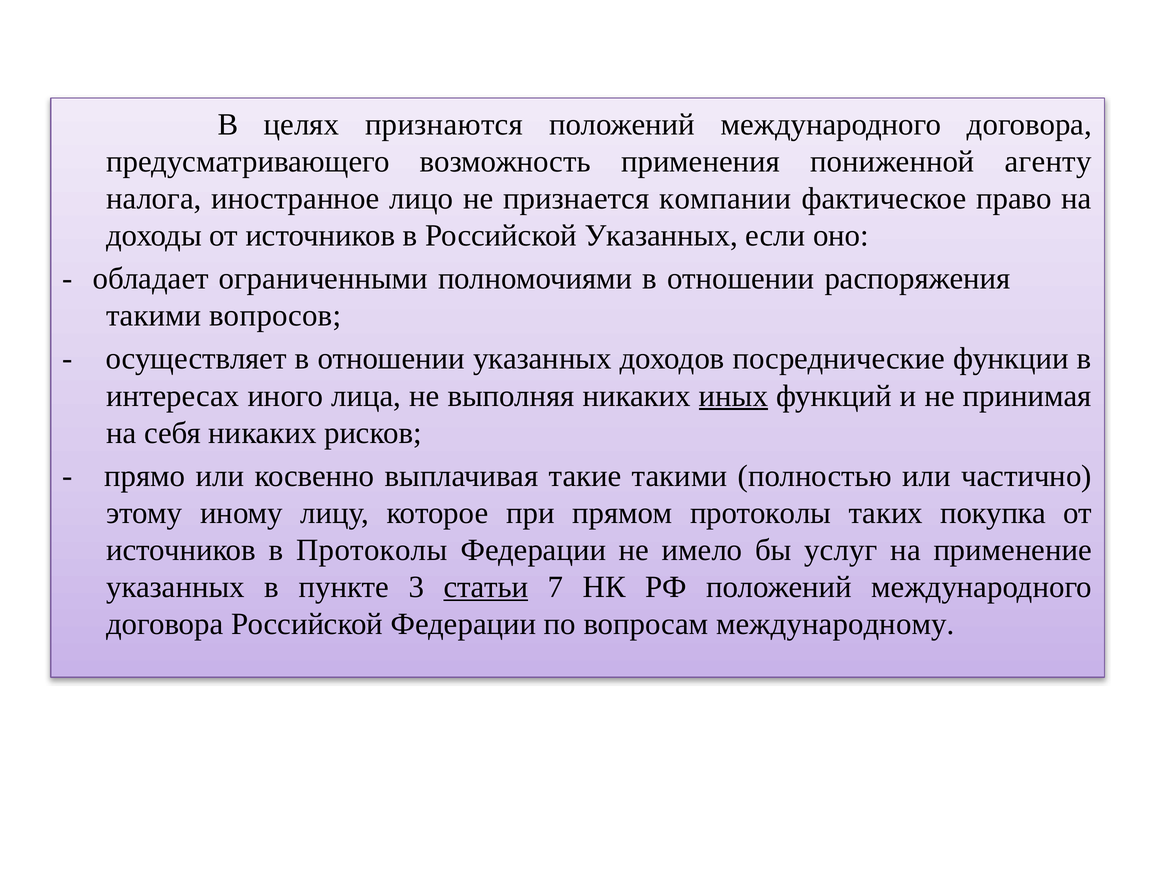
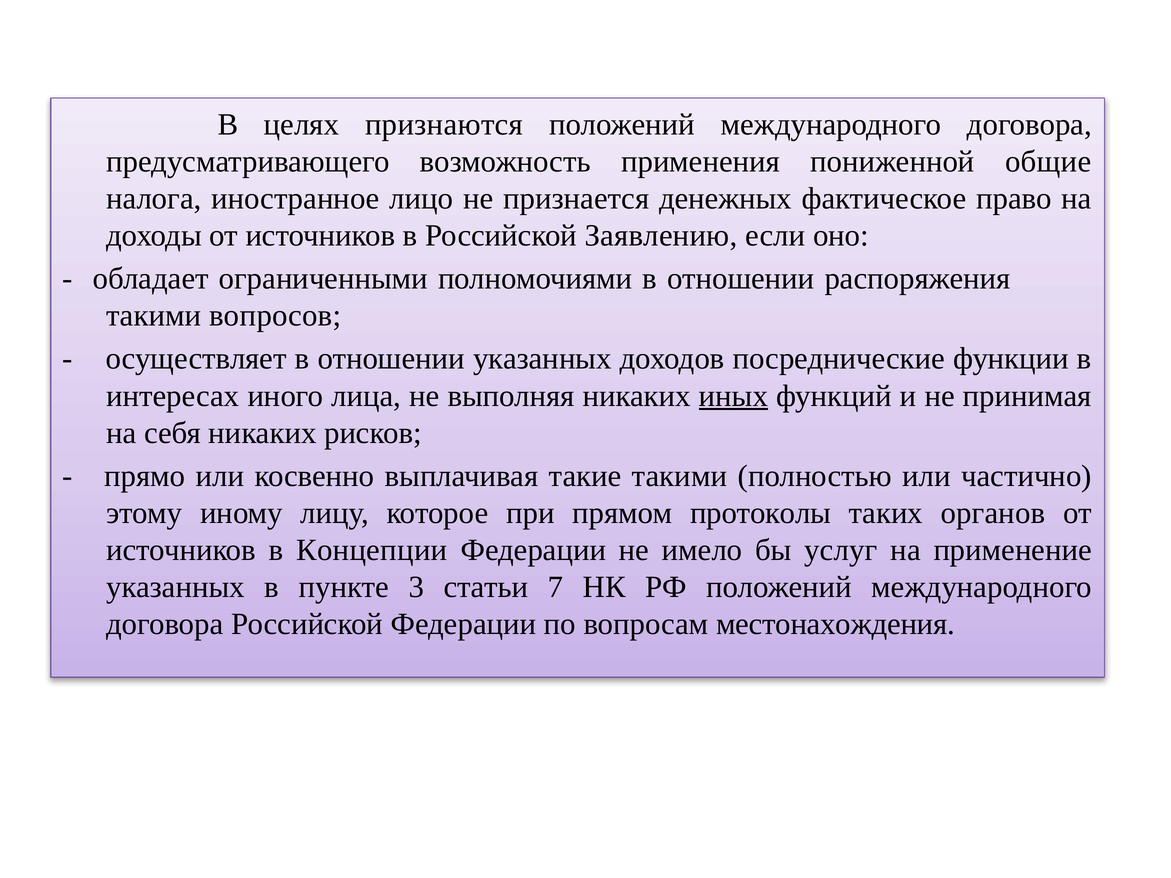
агенту: агенту -> общие (1048, 161)
компании: компании -> денежных (726, 198)
Российской Указанных: Указанных -> Заявлению (661, 235)
покупка: покупка -> органов (993, 513)
в Протоколы: Протоколы -> Концепции (372, 550)
статьи underline: present -> none (486, 587)
международному: международному -> местонахождения (835, 624)
